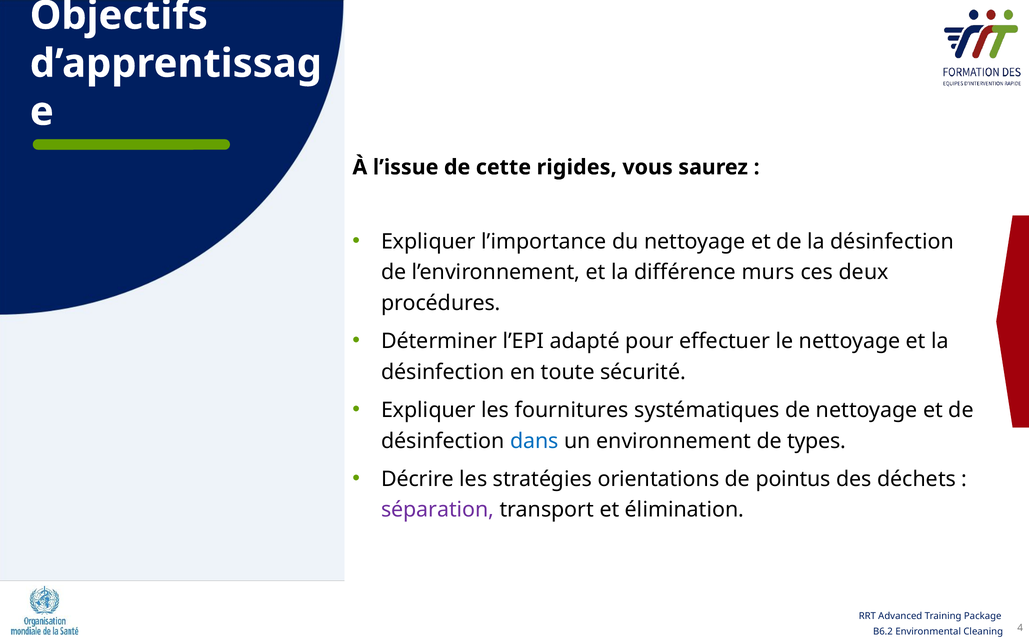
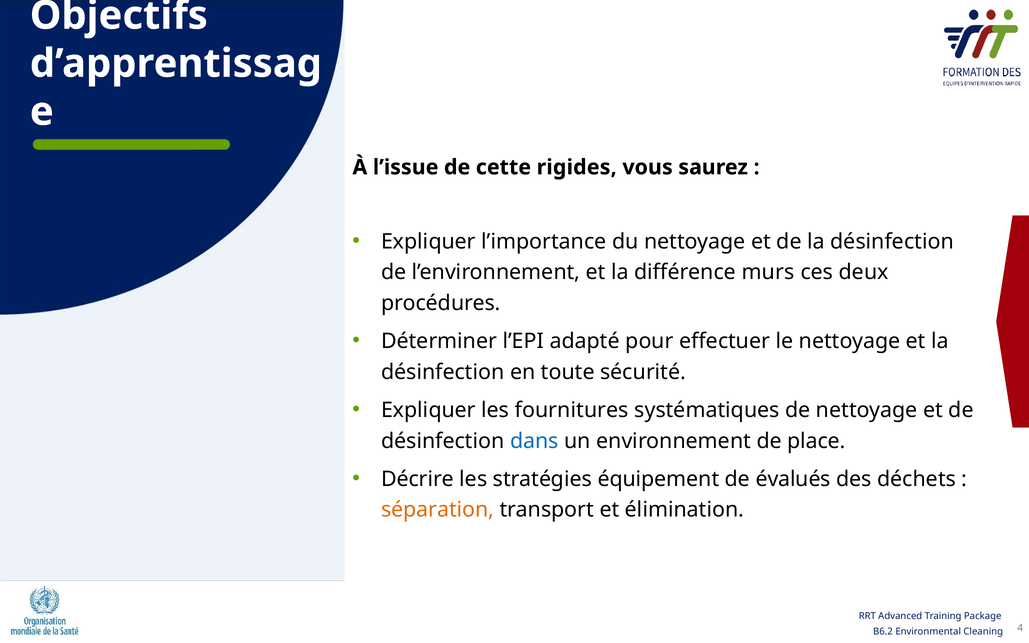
types: types -> place (816, 441)
orientations: orientations -> équipement (658, 479)
pointus: pointus -> évalués (793, 479)
séparation colour: purple -> orange (438, 510)
